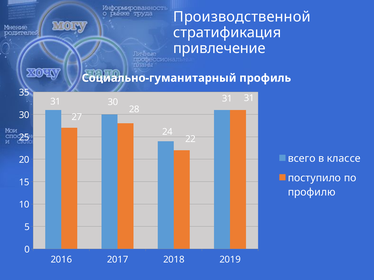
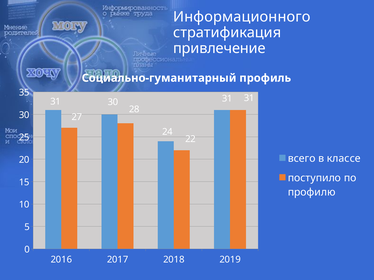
Производственной: Производственной -> Информационного (242, 17)
